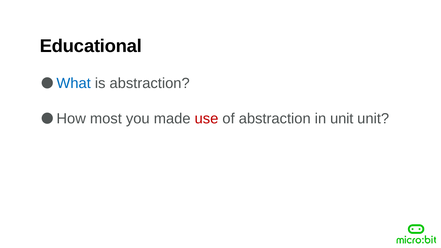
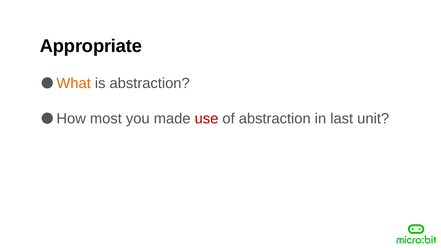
Educational: Educational -> Appropriate (91, 46)
What colour: blue -> orange (74, 83)
in unit: unit -> last (342, 119)
